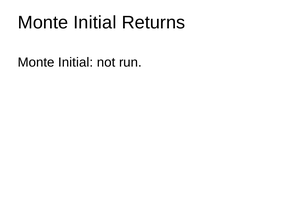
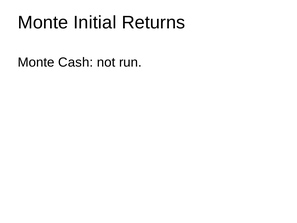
Initial: Initial -> Cash (76, 62)
